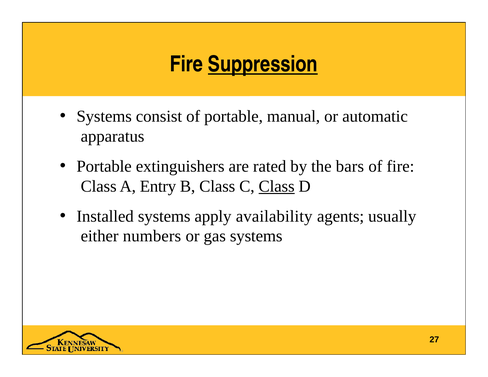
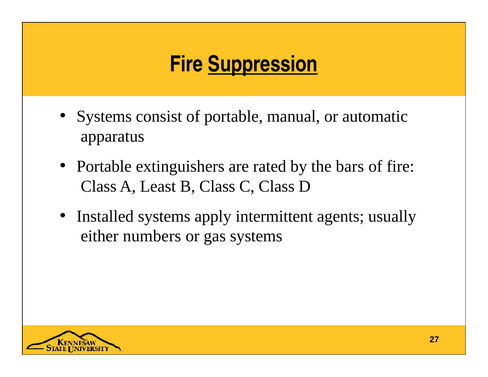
Entry: Entry -> Least (158, 186)
Class underline: present -> none (277, 186)
availability: availability -> intermittent (274, 216)
